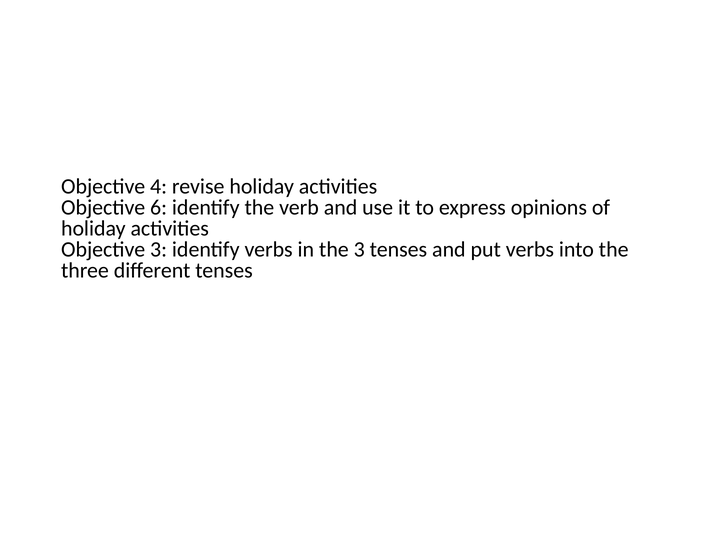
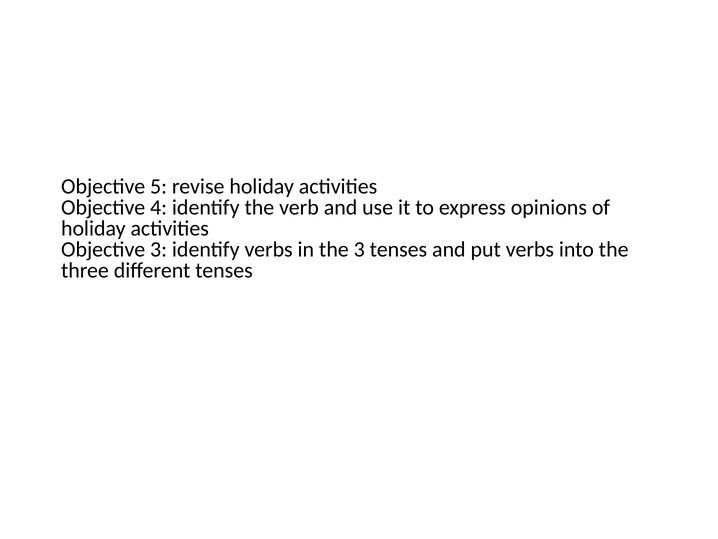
4: 4 -> 5 (159, 186)
6: 6 -> 4 (159, 207)
